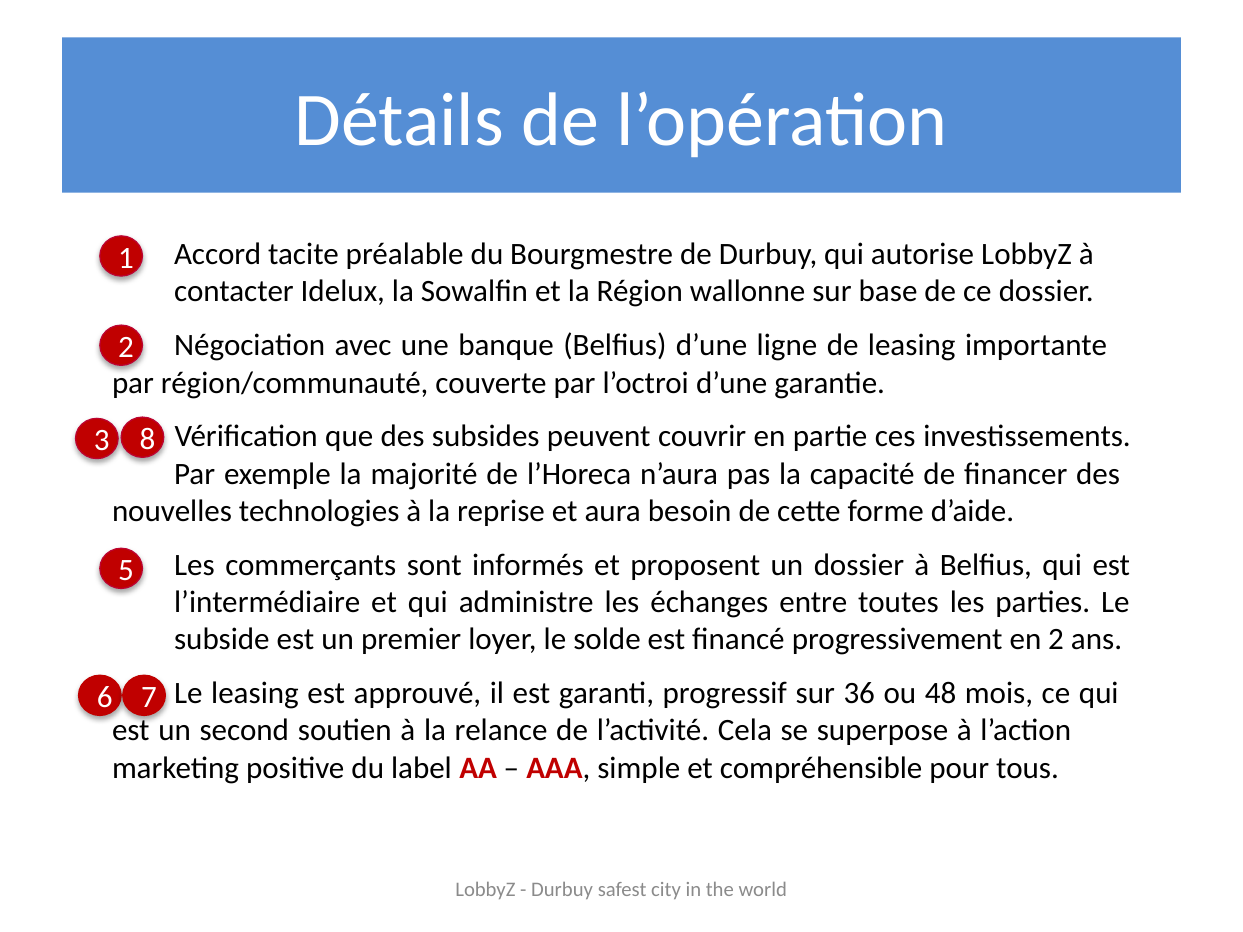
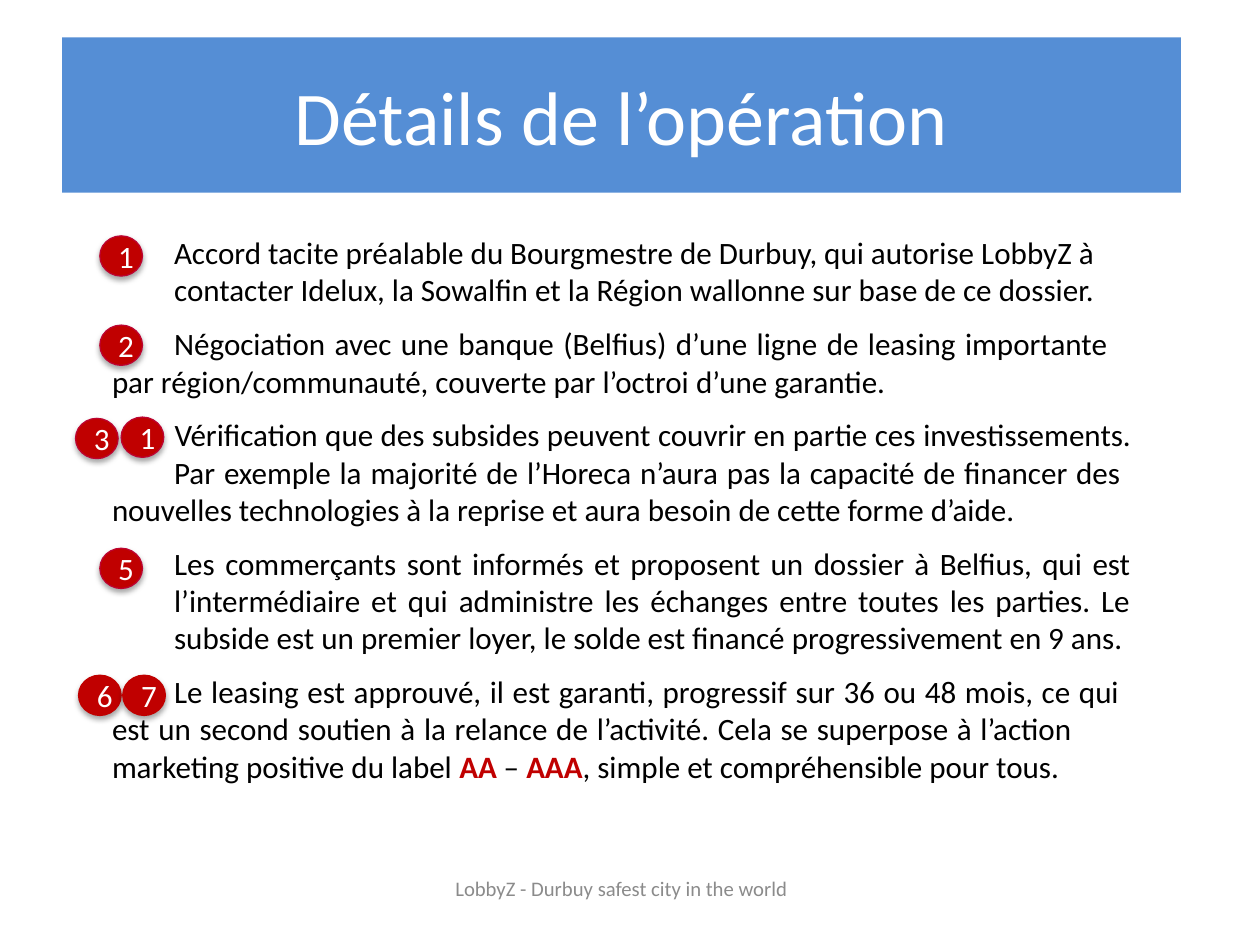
3 8: 8 -> 1 (147, 439)
en 2: 2 -> 9 (1056, 640)
